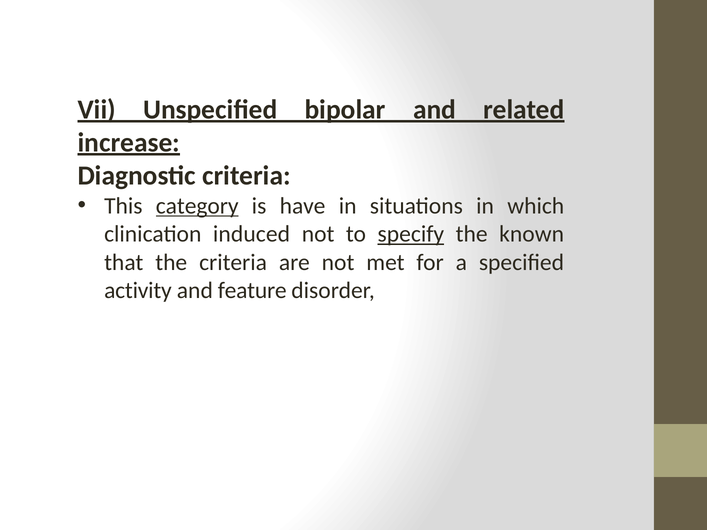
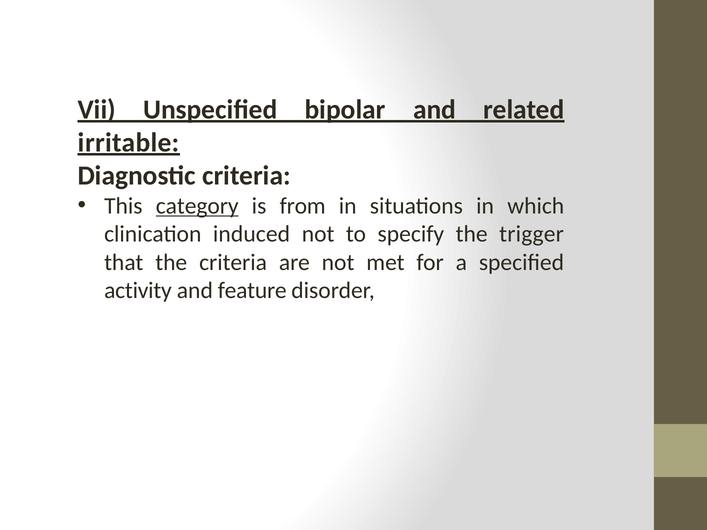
increase: increase -> irritable (129, 143)
have: have -> from (303, 206)
specify underline: present -> none (411, 234)
known: known -> trigger (532, 234)
